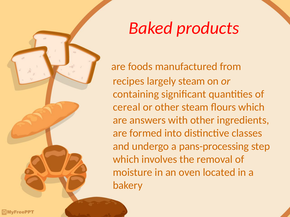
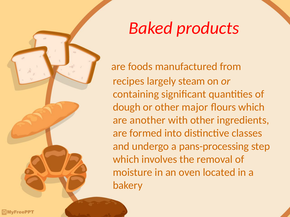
cereal: cereal -> dough (127, 107)
other steam: steam -> major (195, 107)
answers: answers -> another (148, 120)
